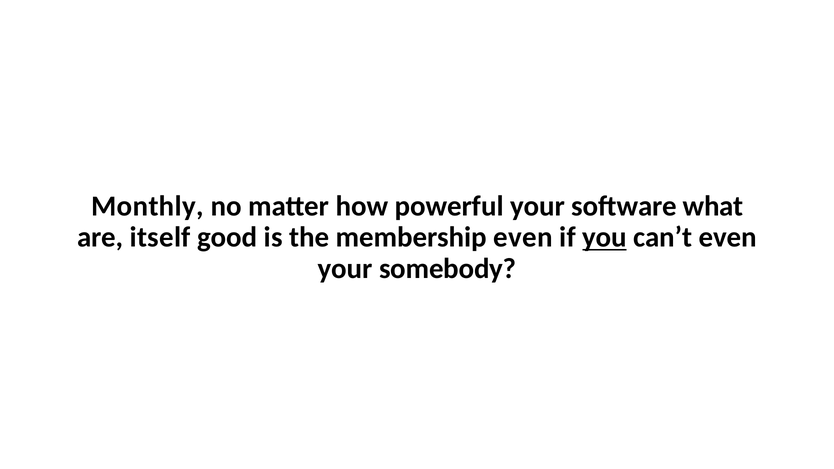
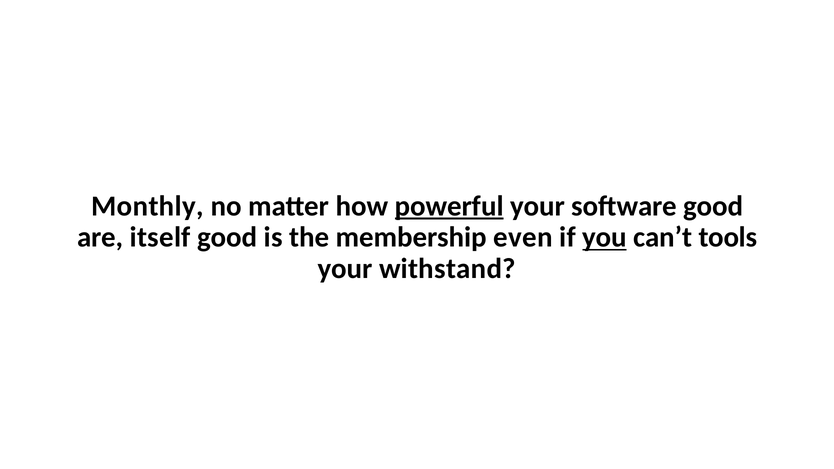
powerful underline: none -> present (449, 206)
software what: what -> good (713, 206)
can’t even: even -> tools (728, 237)
somebody: somebody -> withstand (447, 269)
